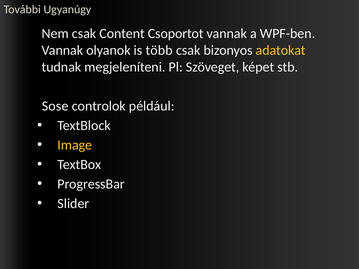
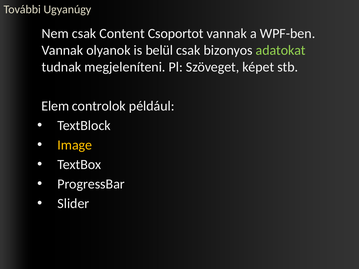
több: több -> belül (159, 50)
adatokat colour: yellow -> light green (281, 50)
Sose: Sose -> Elem (55, 106)
